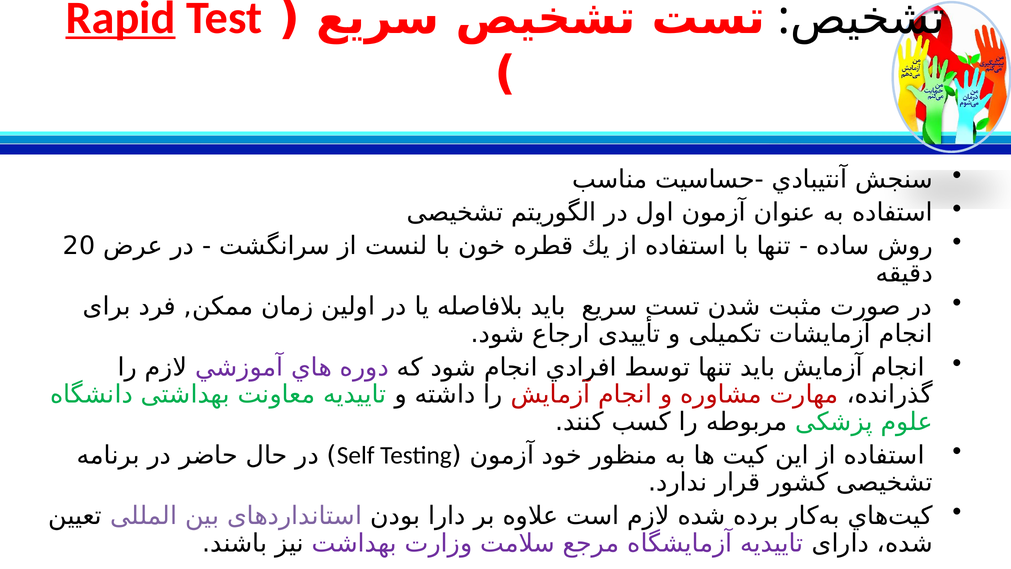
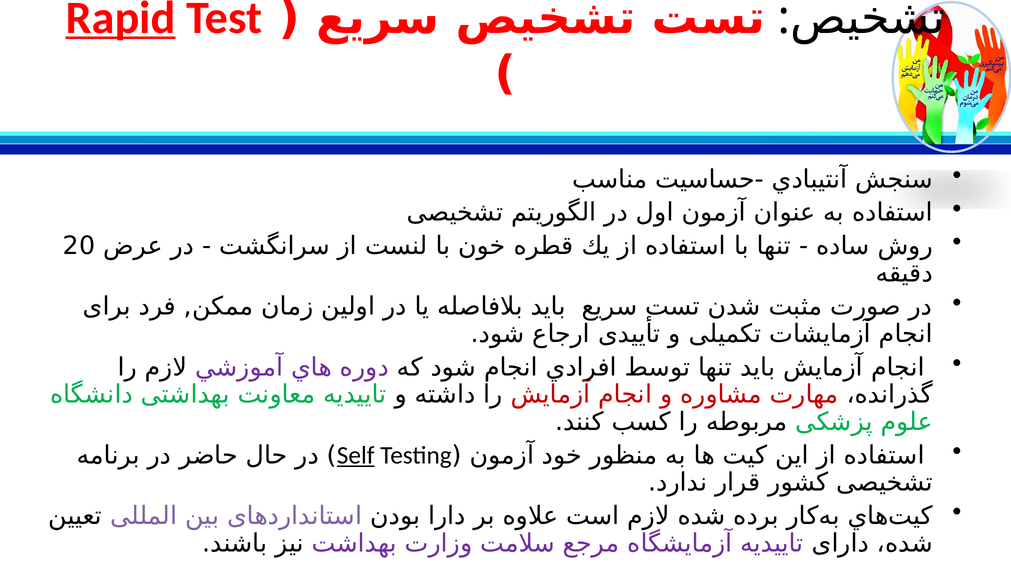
Self underline: none -> present (356, 455)
